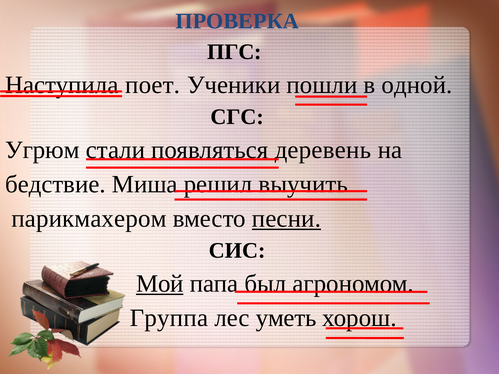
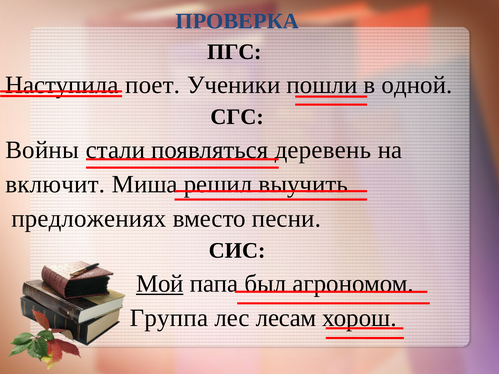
Угрюм: Угрюм -> Войны (42, 150)
бедствие: бедствие -> включит (55, 184)
парикмахером: парикмахером -> предложениях (89, 219)
песни underline: present -> none (286, 219)
уметь: уметь -> лесам (286, 318)
